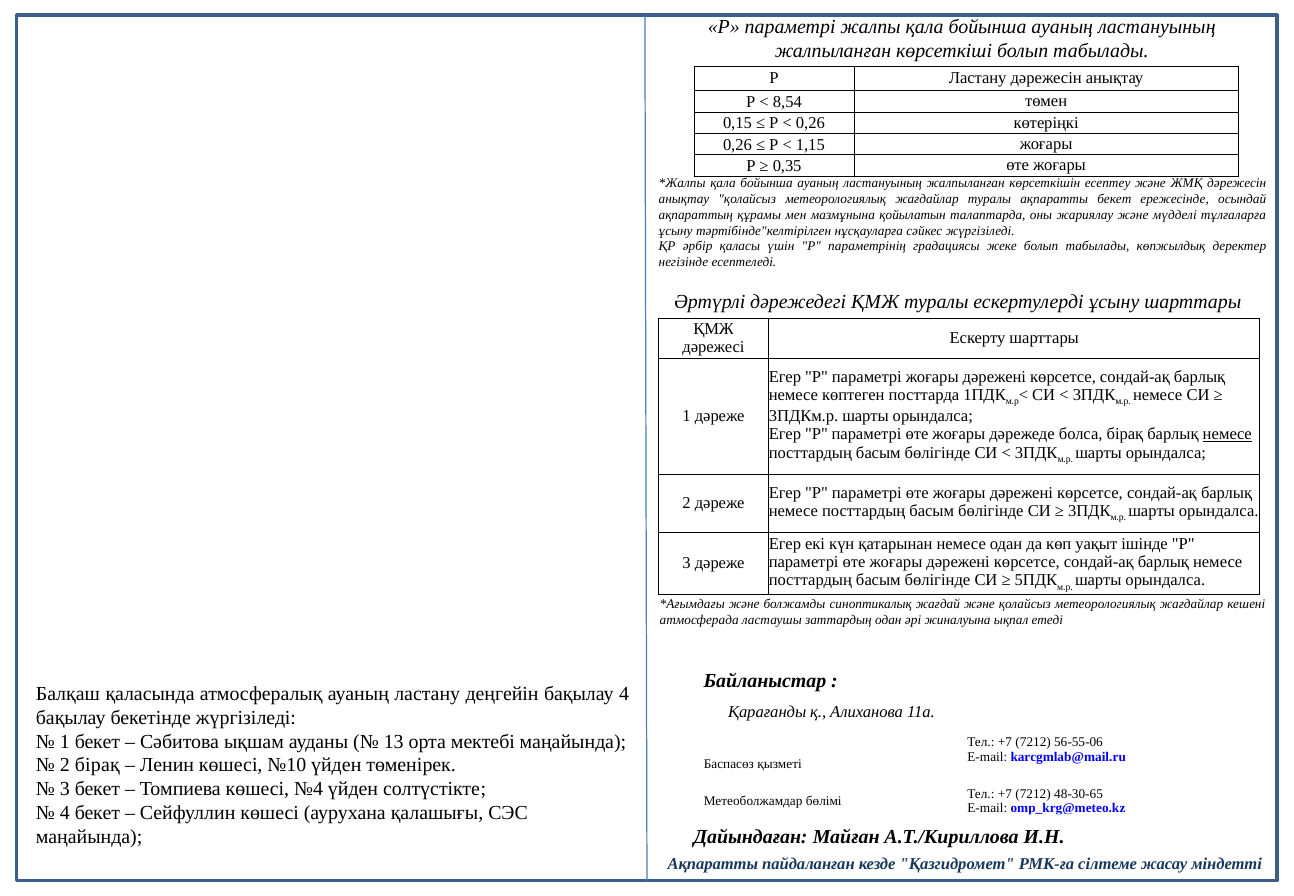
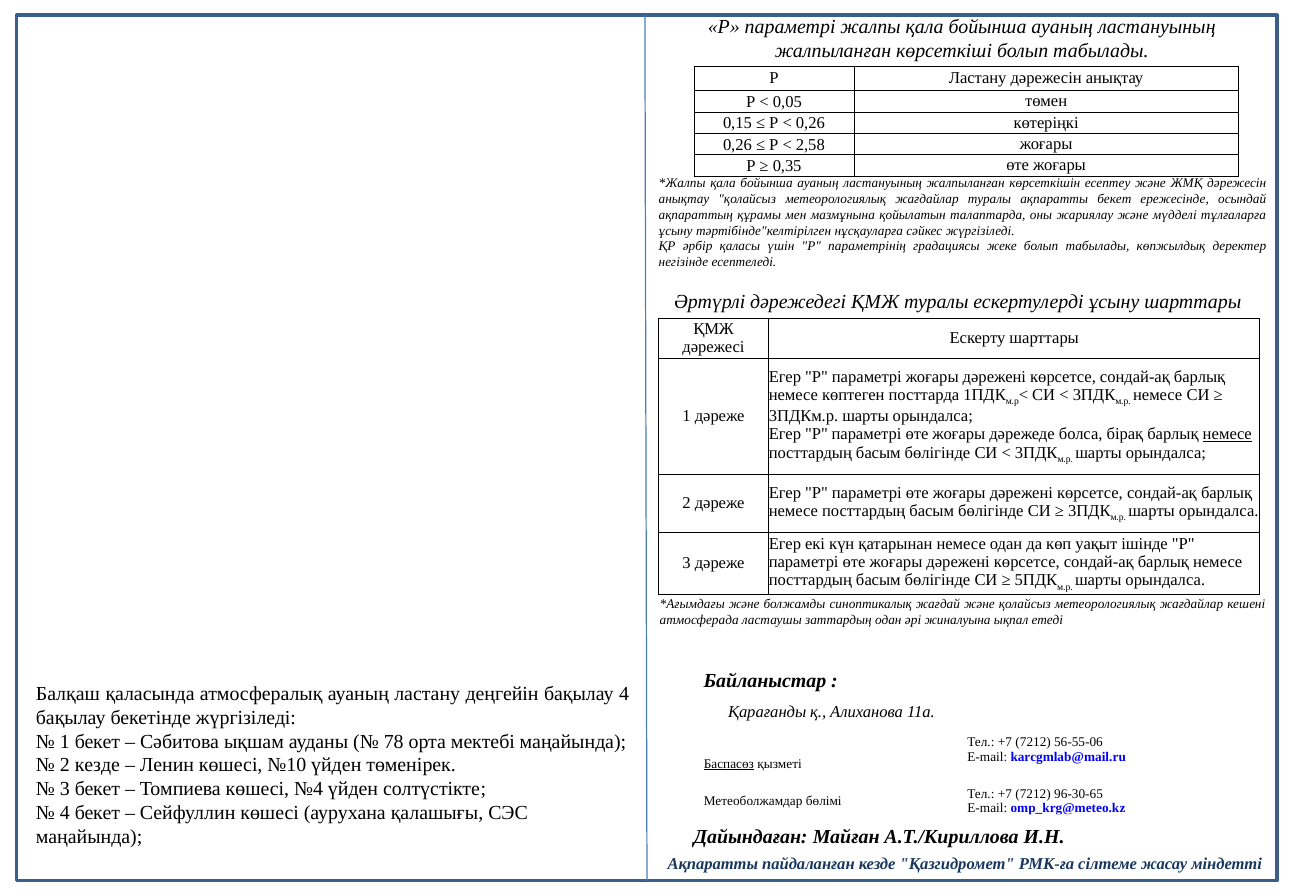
8,54: 8,54 -> 0,05 (787, 102)
1,15: 1,15 -> 2,58 (810, 145)
13: 13 -> 78 (394, 741)
2 бірақ: бірақ -> кезде (97, 765)
Баспасөз underline: none -> present (729, 764)
48-30-65: 48-30-65 -> 96-30-65 (1079, 794)
